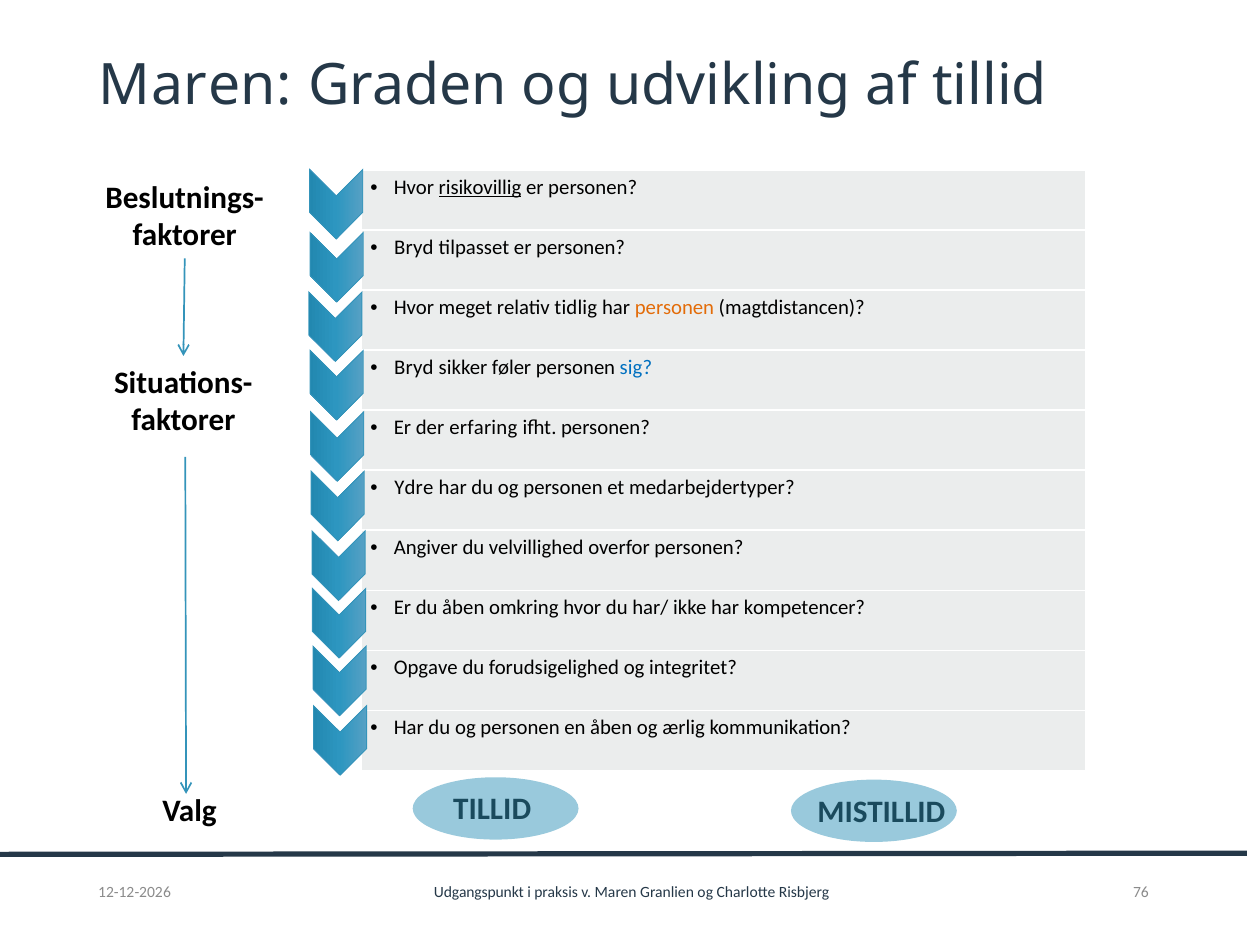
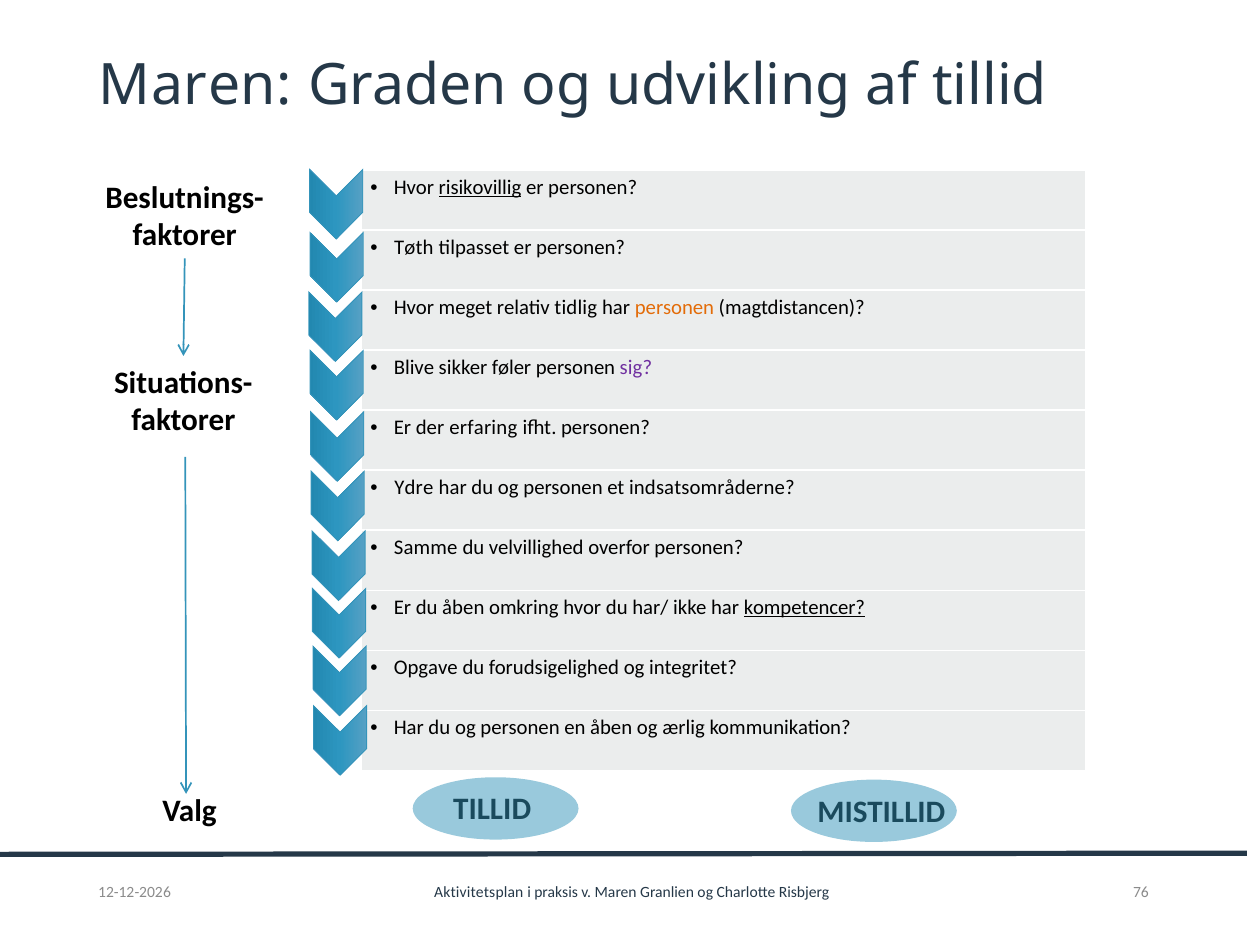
Bryd: Bryd -> Tøth (414, 248)
Bryd: Bryd -> Blive (414, 368)
sig colour: blue -> purple (636, 368)
medarbejdertyper: medarbejdertyper -> indsatsområderne (712, 488)
Angiver: Angiver -> Samme (426, 548)
kompetencer underline: none -> present (804, 608)
Udgangspunkt: Udgangspunkt -> Aktivitetsplan (479, 893)
